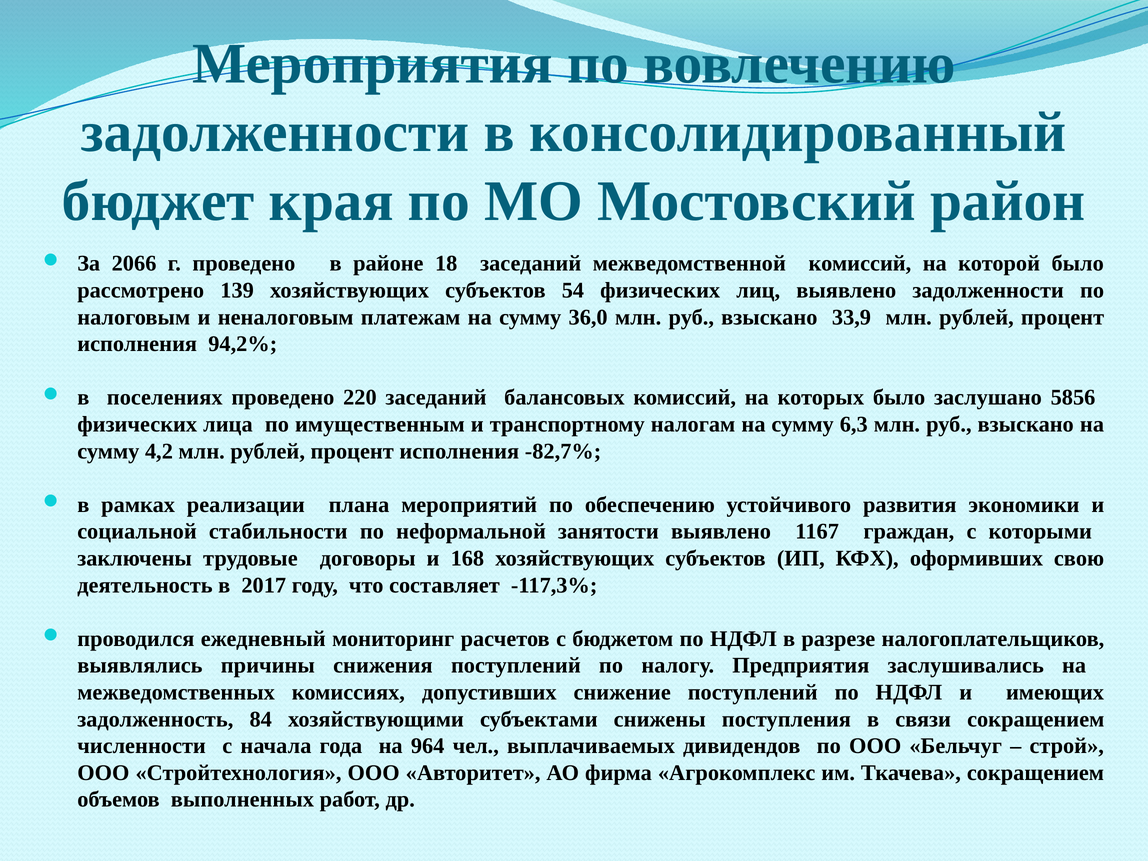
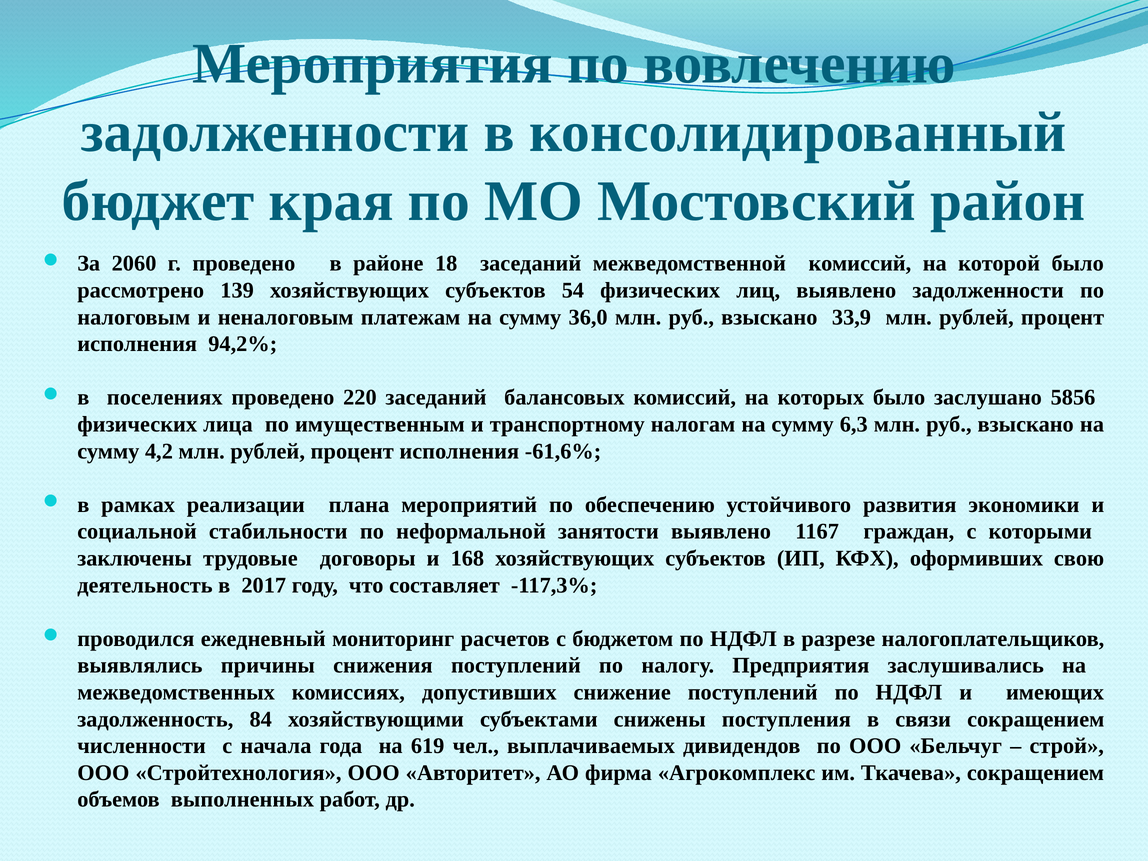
2066: 2066 -> 2060 (134, 264)
-82,7%: -82,7% -> -61,6% (563, 451)
964: 964 -> 619 (428, 746)
